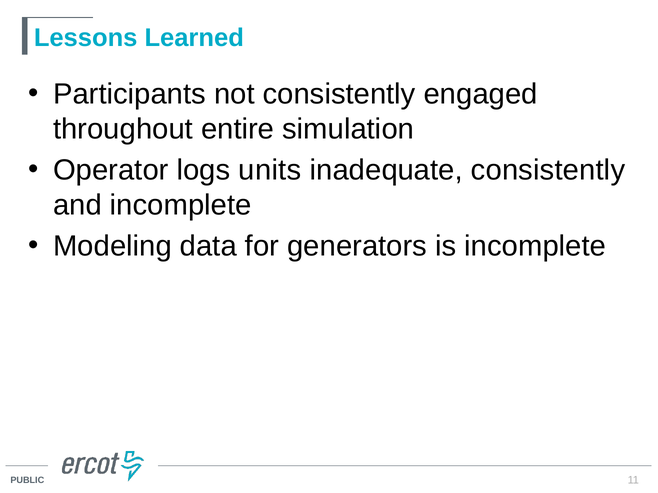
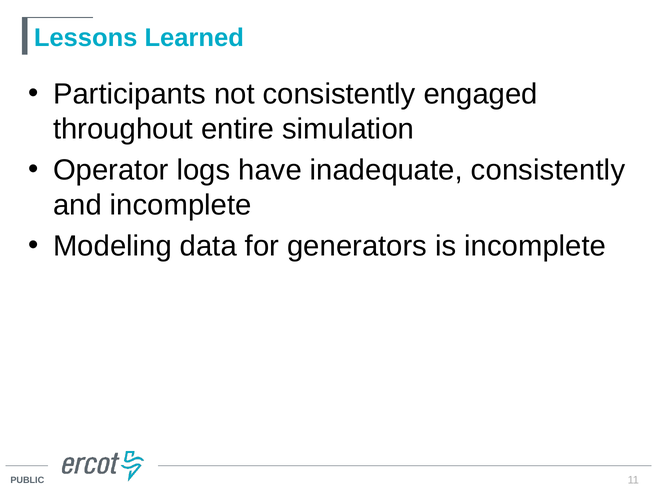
units: units -> have (270, 170)
